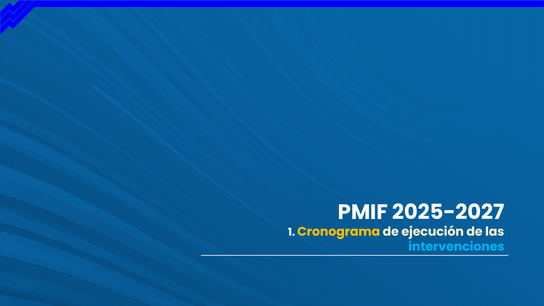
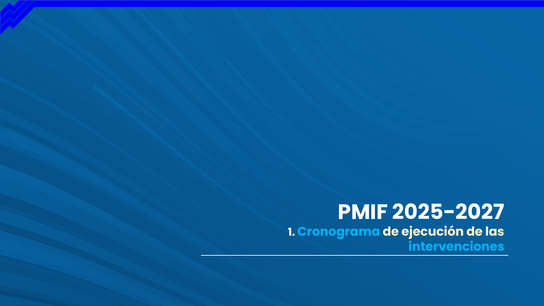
Cronograma colour: yellow -> light blue (339, 232)
